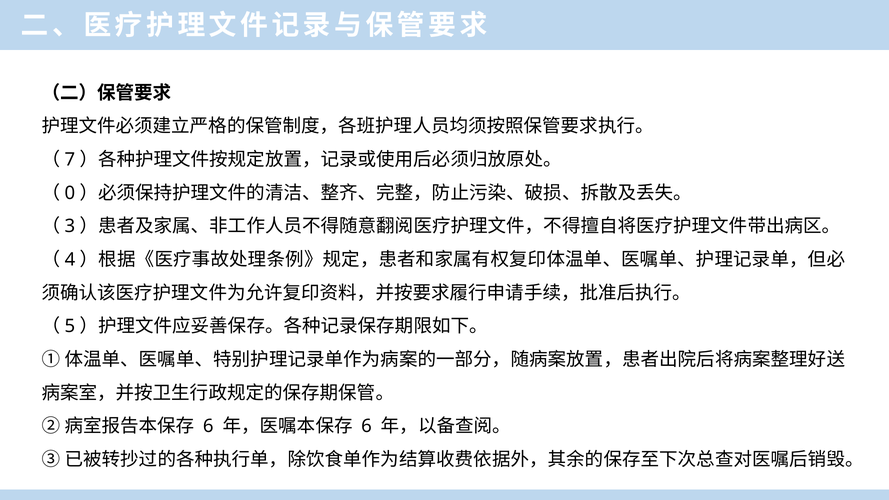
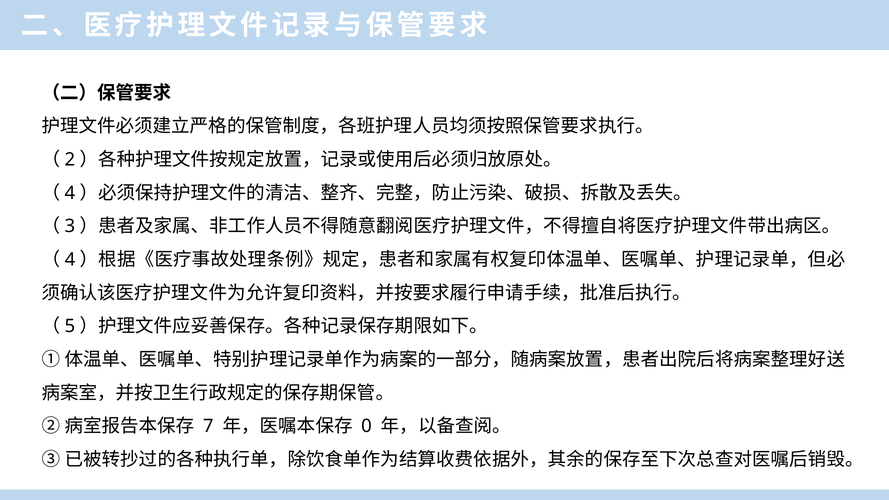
7: 7 -> 2 (70, 160)
0: 0 -> 4 (70, 193)
6: 6 -> 7 (208, 426)
6: 6 -> 0 (366, 426)
